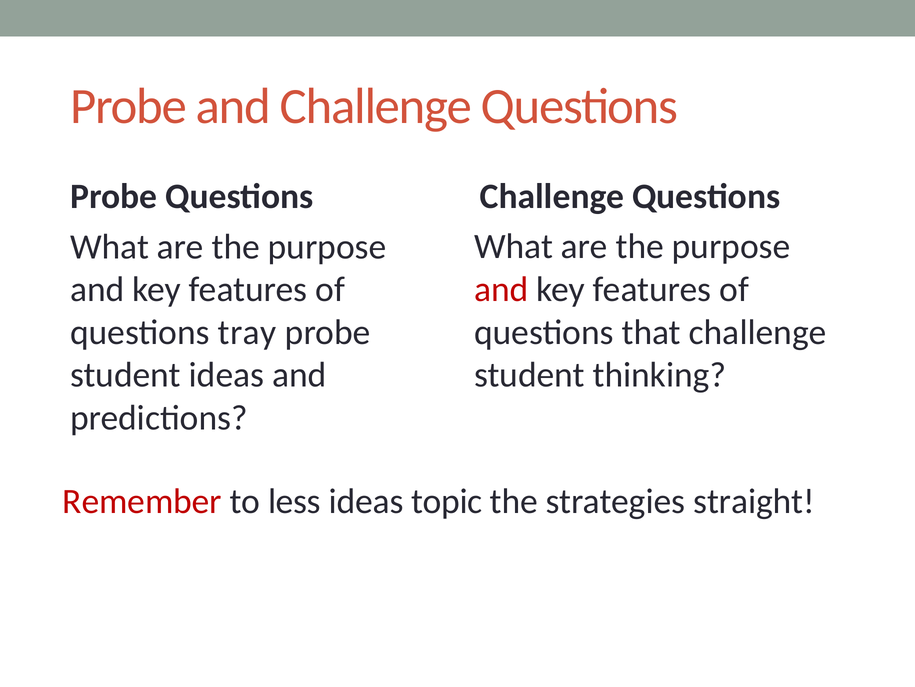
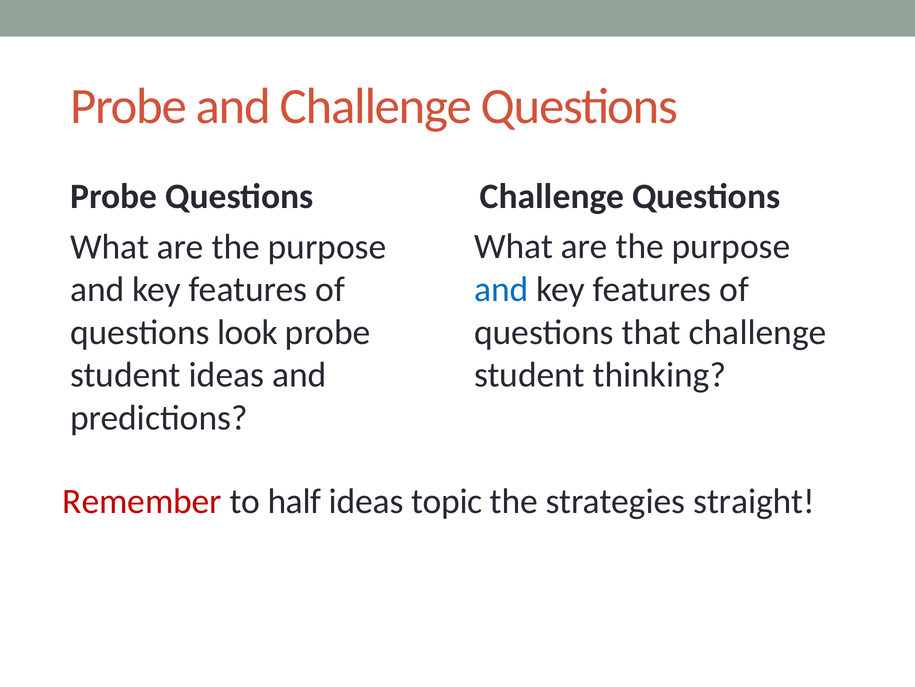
and colour: red -> blue (501, 289)
tray: tray -> look (247, 332)
less: less -> half (294, 501)
